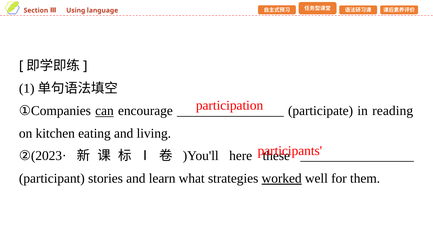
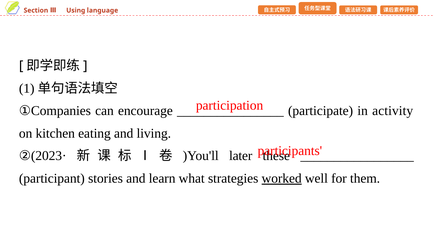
can underline: present -> none (104, 111)
reading: reading -> activity (393, 111)
here: here -> later (241, 156)
